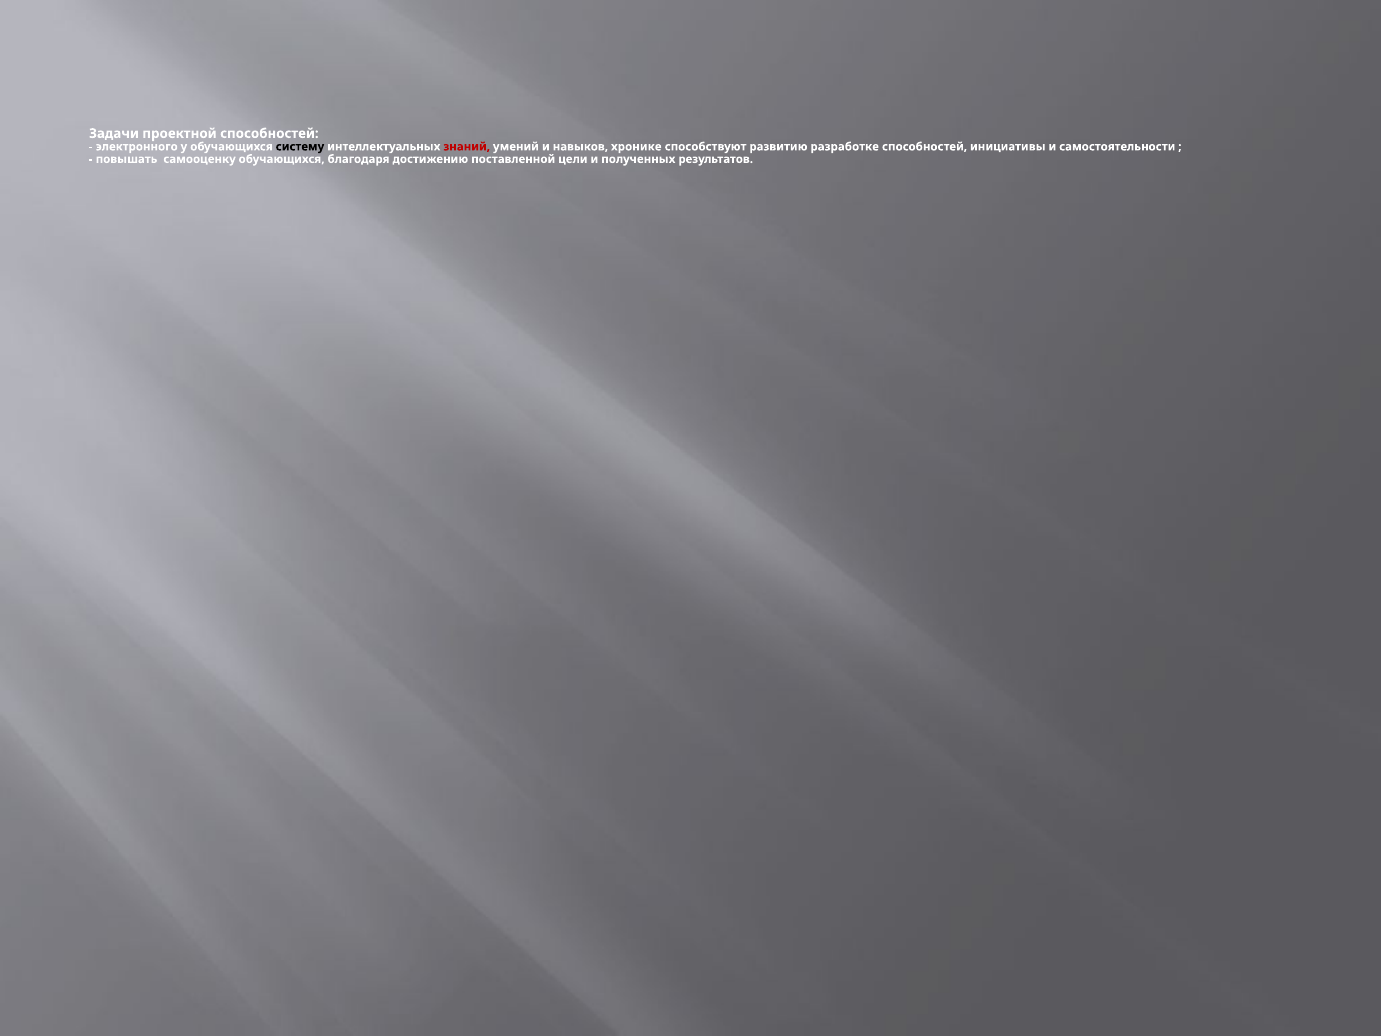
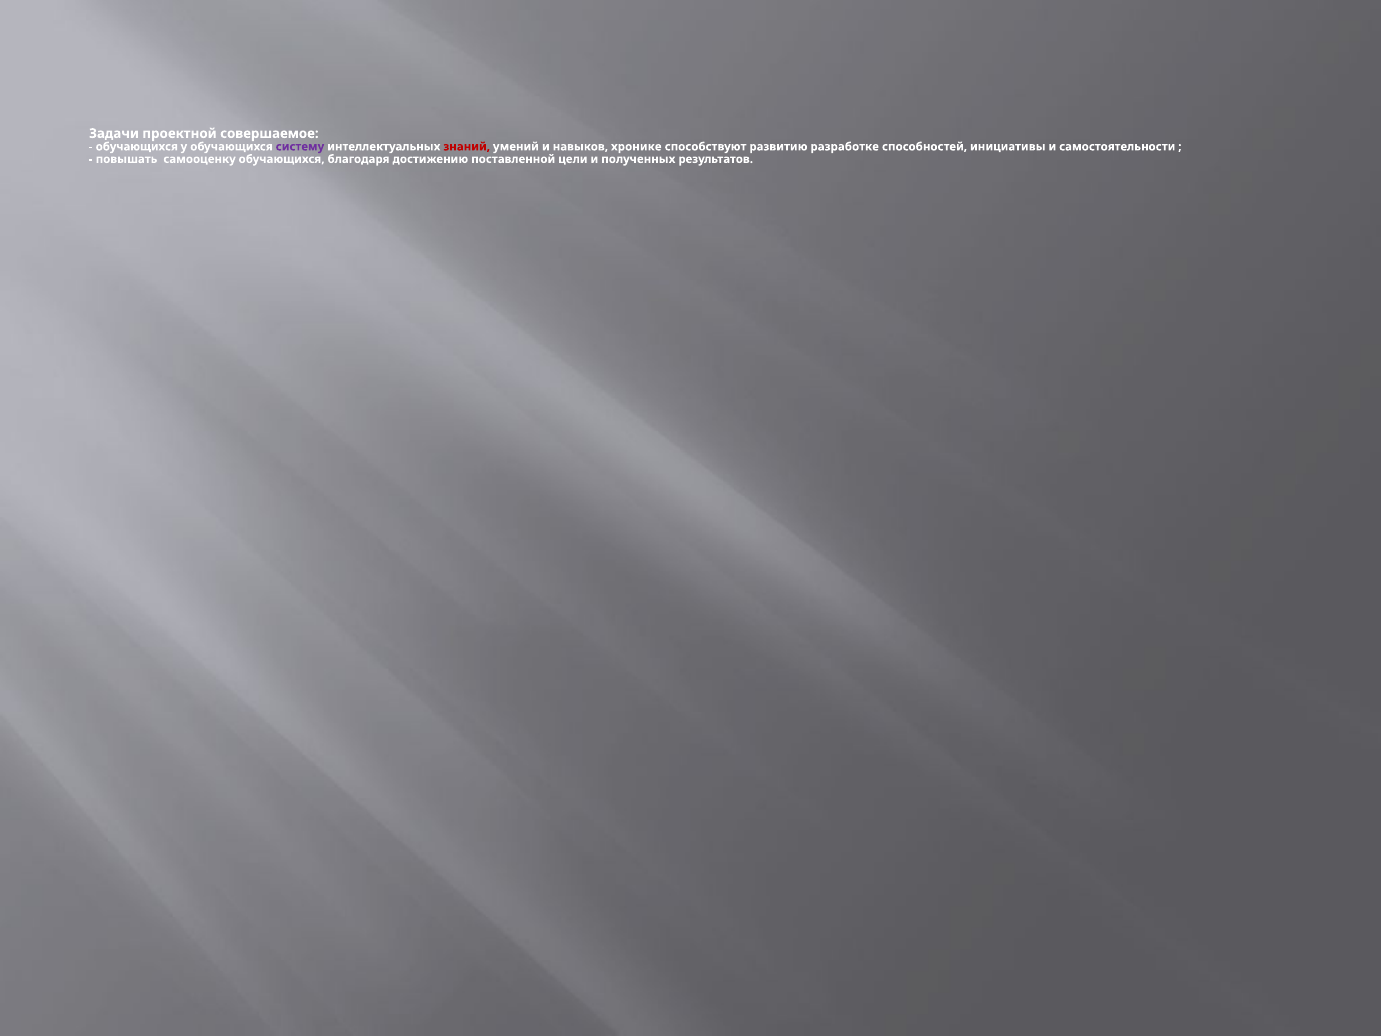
проектной способностей: способностей -> совершаемое (269, 133)
электронного: электронного -> обучающихся (137, 147)
систему colour: black -> purple (300, 147)
